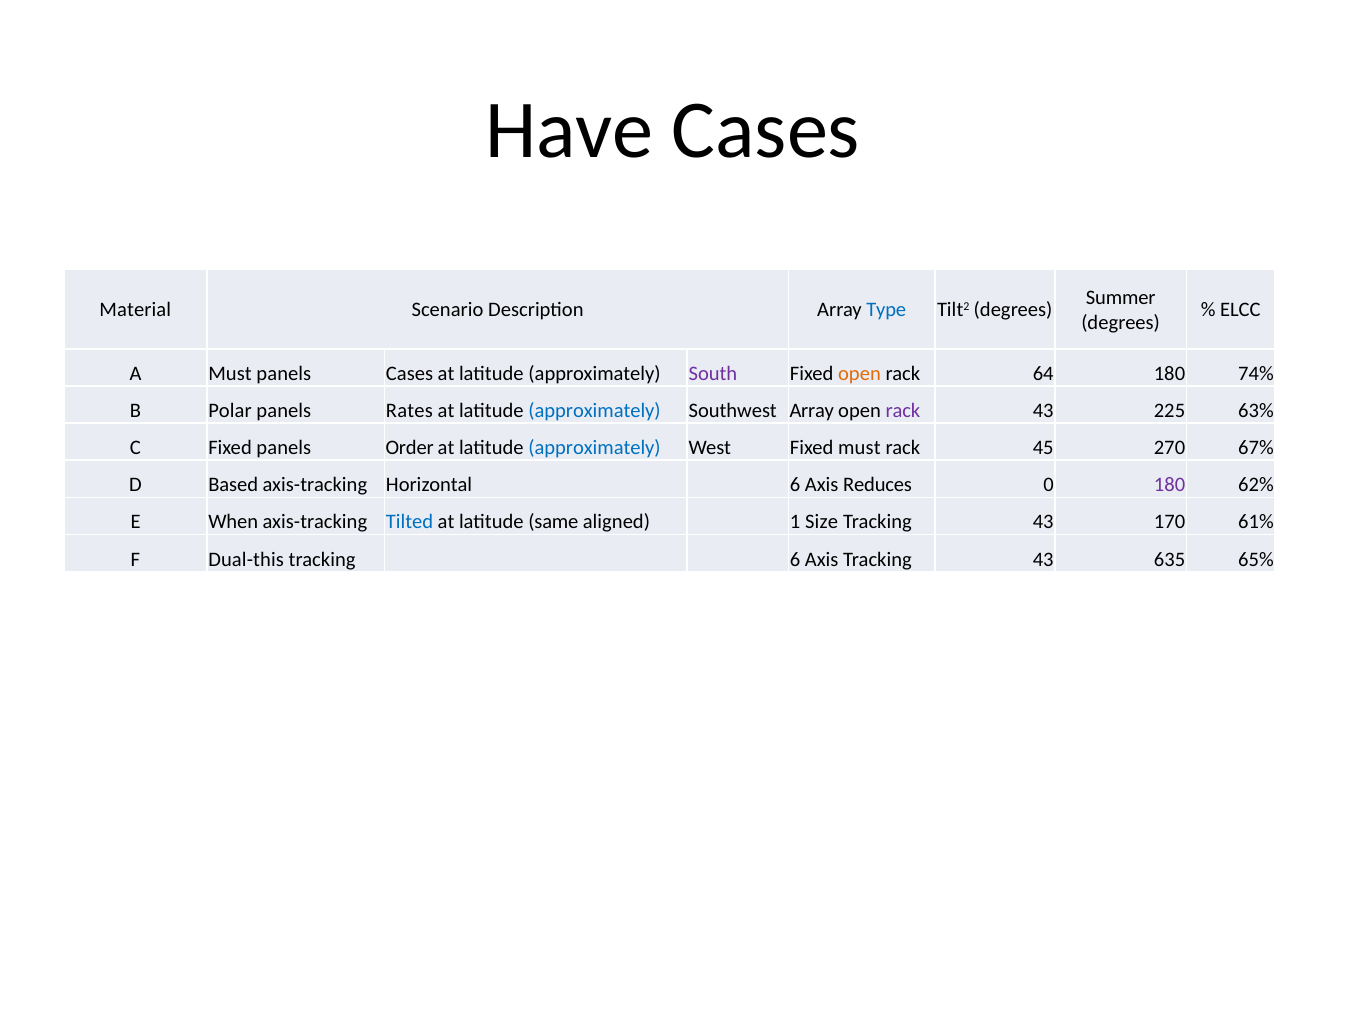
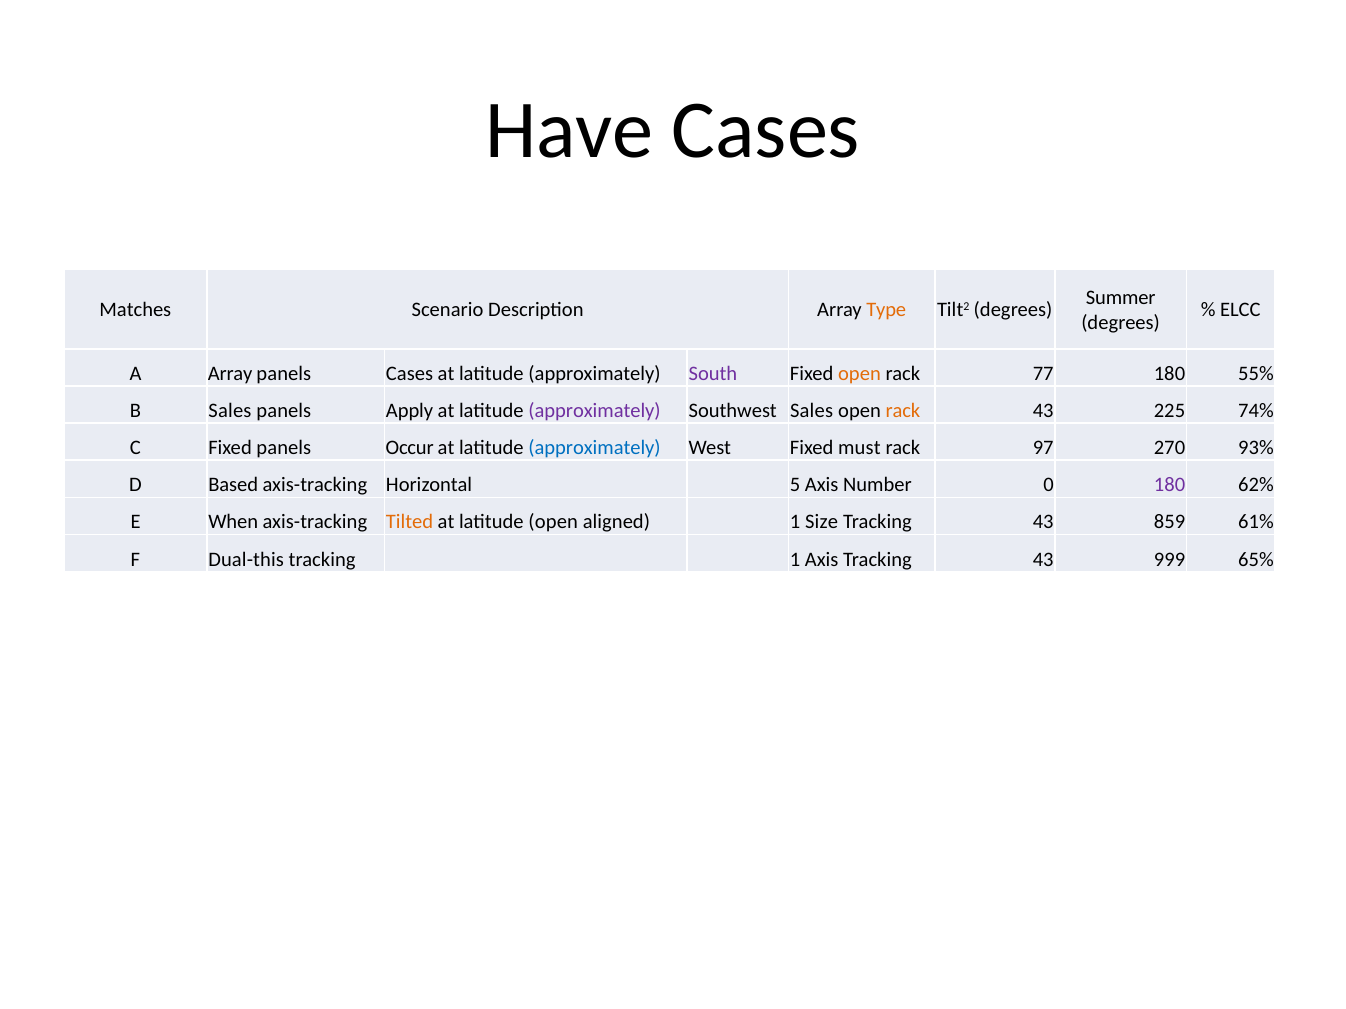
Material: Material -> Matches (135, 310)
Type colour: blue -> orange (886, 310)
A Must: Must -> Array (230, 374)
64: 64 -> 77 (1043, 374)
74%: 74% -> 55% (1256, 374)
B Polar: Polar -> Sales (230, 411)
Rates: Rates -> Apply (410, 411)
approximately colour: blue -> purple (595, 411)
Southwest Array: Array -> Sales (812, 411)
rack colour: purple -> orange (903, 411)
63%: 63% -> 74% (1256, 411)
Order: Order -> Occur (410, 448)
45: 45 -> 97 (1043, 448)
67%: 67% -> 93% (1256, 448)
Horizontal 6: 6 -> 5 (795, 485)
Reduces: Reduces -> Number (878, 485)
Tilted colour: blue -> orange (410, 522)
latitude same: same -> open (553, 522)
170: 170 -> 859 (1170, 522)
tracking 6: 6 -> 1 (795, 560)
635: 635 -> 999 (1170, 560)
